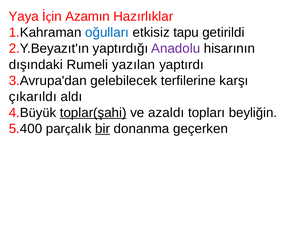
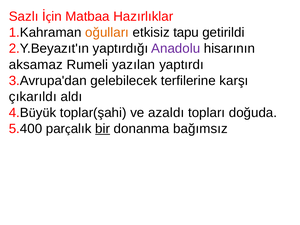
Yaya: Yaya -> Sazlı (24, 17)
Azamın: Azamın -> Matbaa (87, 17)
oğulları colour: blue -> orange (107, 33)
dışındaki: dışındaki -> aksamaz (36, 65)
toplar(şahi underline: present -> none (93, 113)
beyliğin: beyliğin -> doğuda (253, 113)
geçerken: geçerken -> bağımsız (200, 129)
